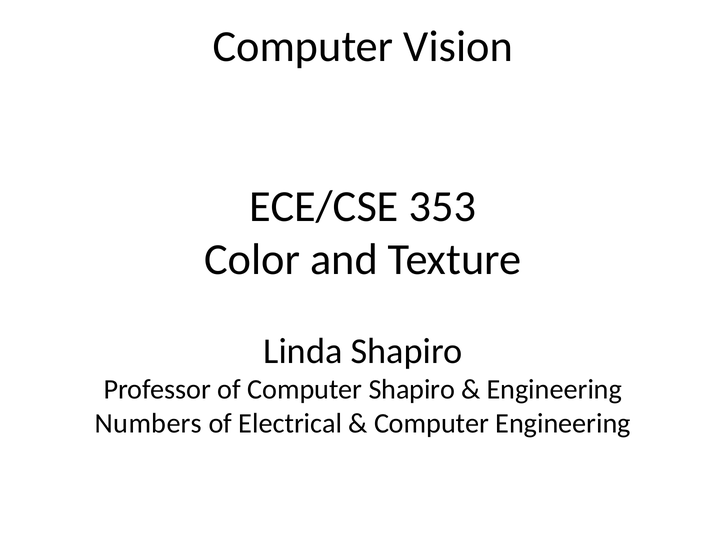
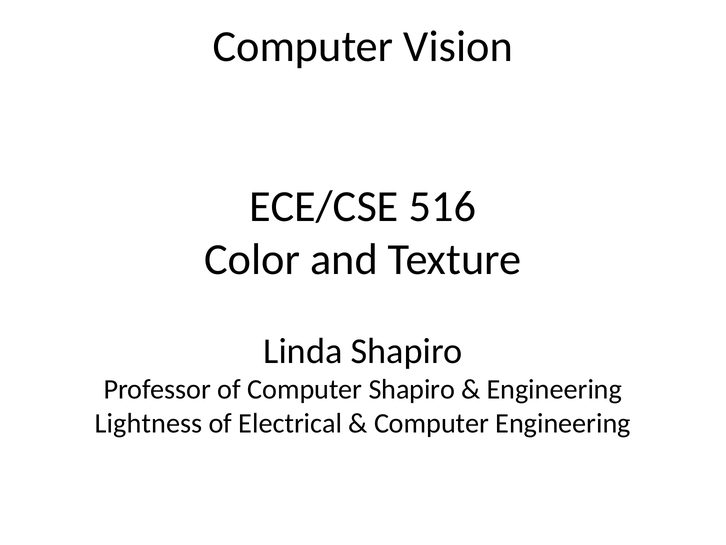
353: 353 -> 516 (442, 206)
Numbers: Numbers -> Lightness (149, 423)
